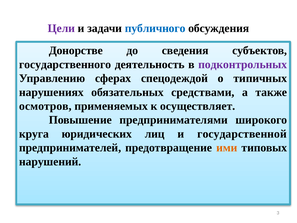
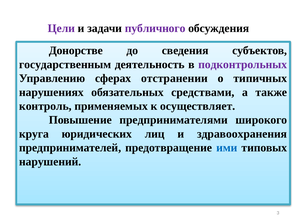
публичного colour: blue -> purple (155, 28)
государственного: государственного -> государственным (65, 64)
спецодеждой: спецодеждой -> отстранении (174, 78)
осмотров: осмотров -> контроль (45, 106)
государственной: государственной -> здравоохранения (242, 134)
ими colour: orange -> blue (227, 148)
